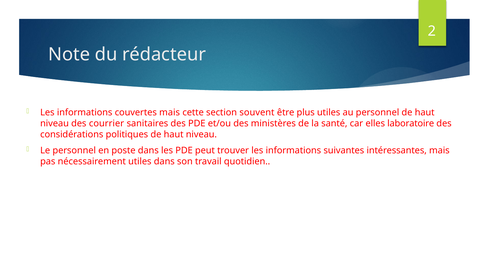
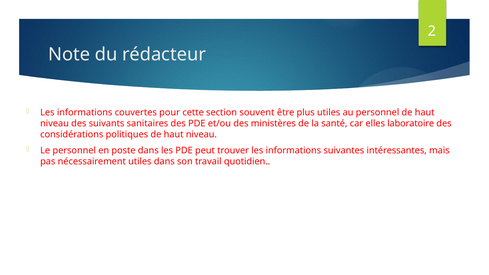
couvertes mais: mais -> pour (170, 112)
courrier: courrier -> suivants (107, 123)
